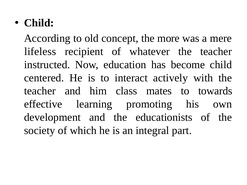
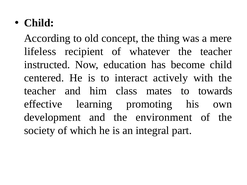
more: more -> thing (169, 38)
educationists: educationists -> environment (164, 117)
